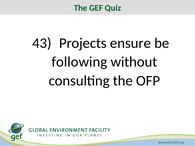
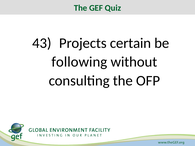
ensure: ensure -> certain (131, 43)
